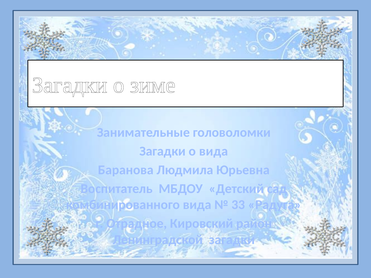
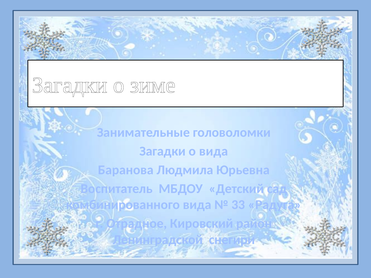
Ленинградской загадки: загадки -> снегири (232, 240)
